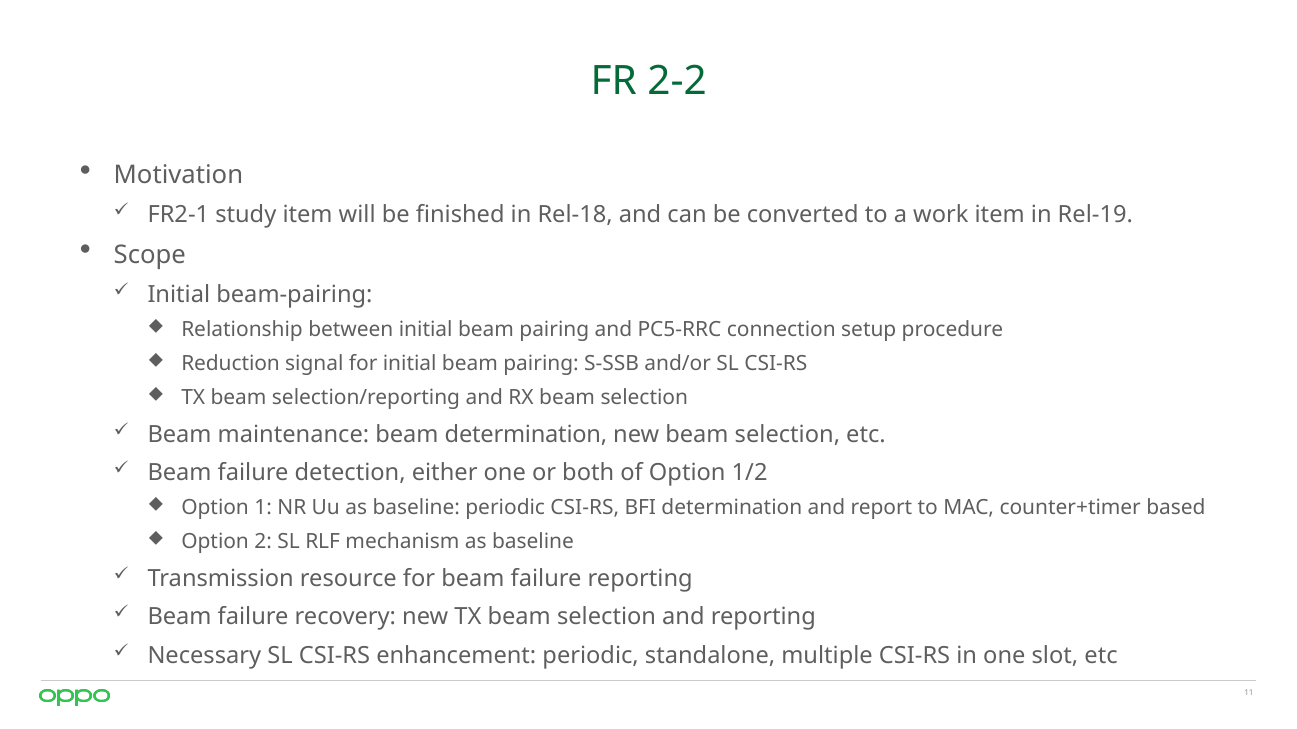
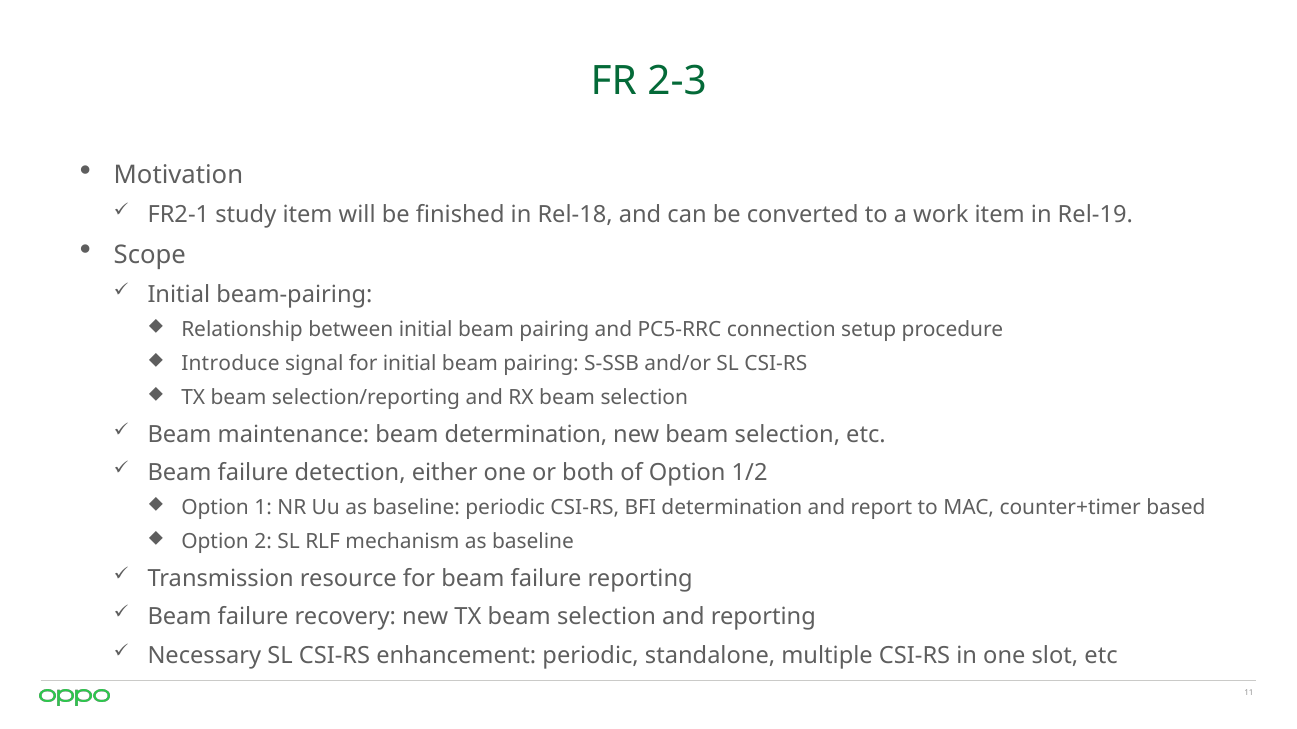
2-2: 2-2 -> 2-3 (677, 81)
Reduction: Reduction -> Introduce (230, 364)
